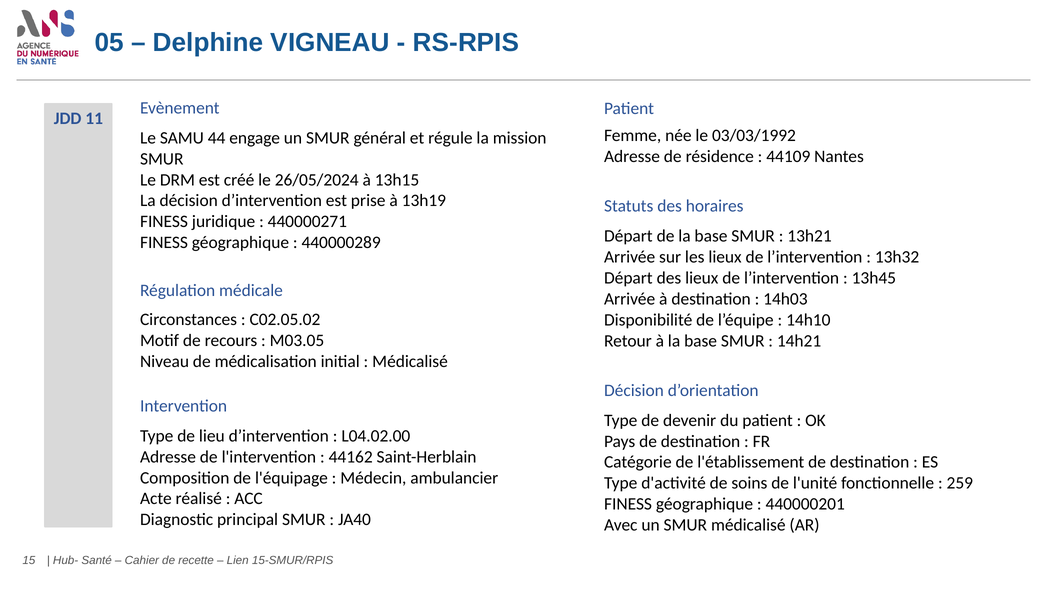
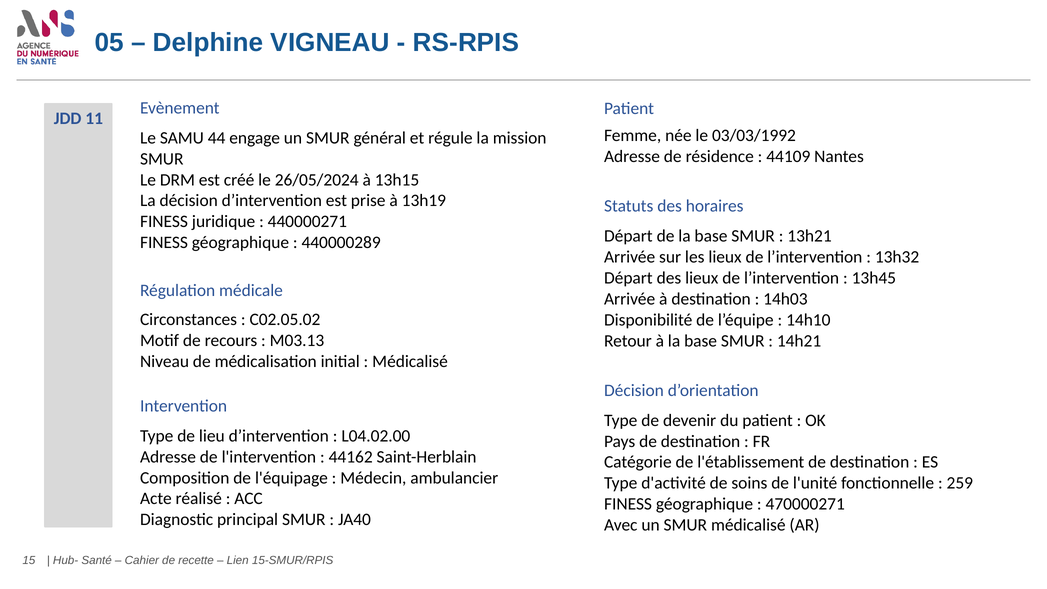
M03.05: M03.05 -> M03.13 (297, 340)
440000201: 440000201 -> 470000271 (805, 504)
